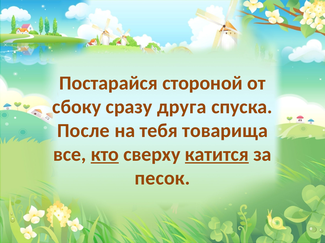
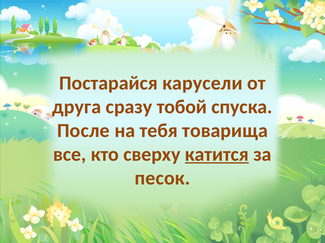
стороной: стороной -> карусели (202, 83)
сбоку: сбоку -> друга (77, 107)
друга: друга -> тобой (182, 107)
кто underline: present -> none (105, 155)
